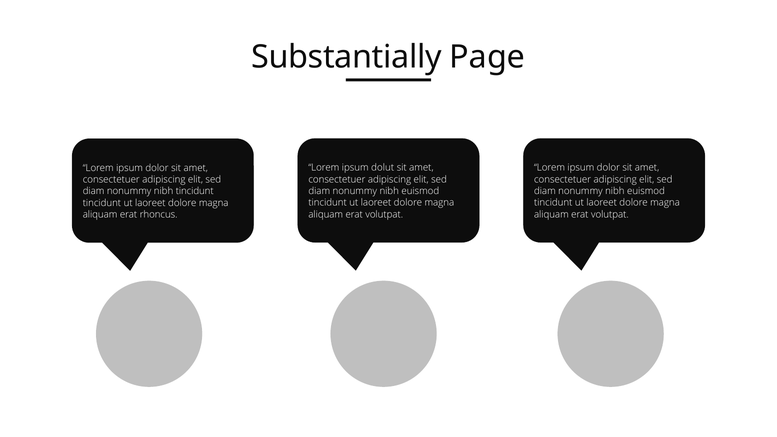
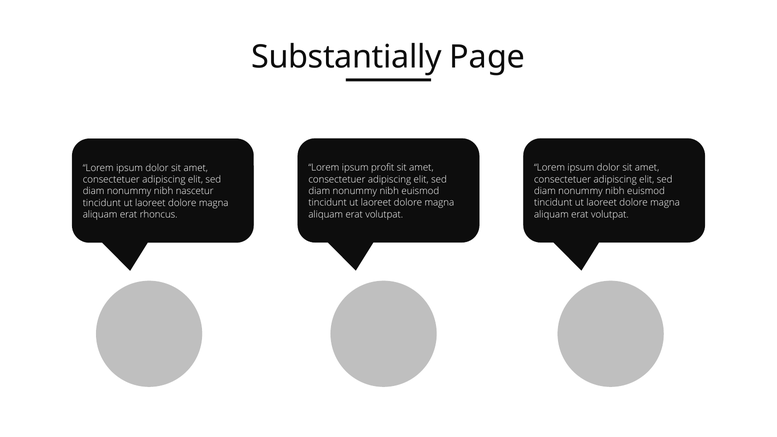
dolut: dolut -> profit (383, 168)
nibh tincidunt: tincidunt -> nascetur (195, 191)
